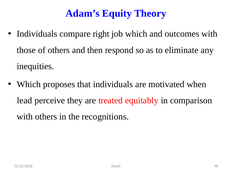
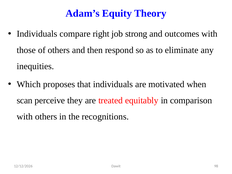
job which: which -> strong (136, 34)
lead: lead -> scan (25, 100)
